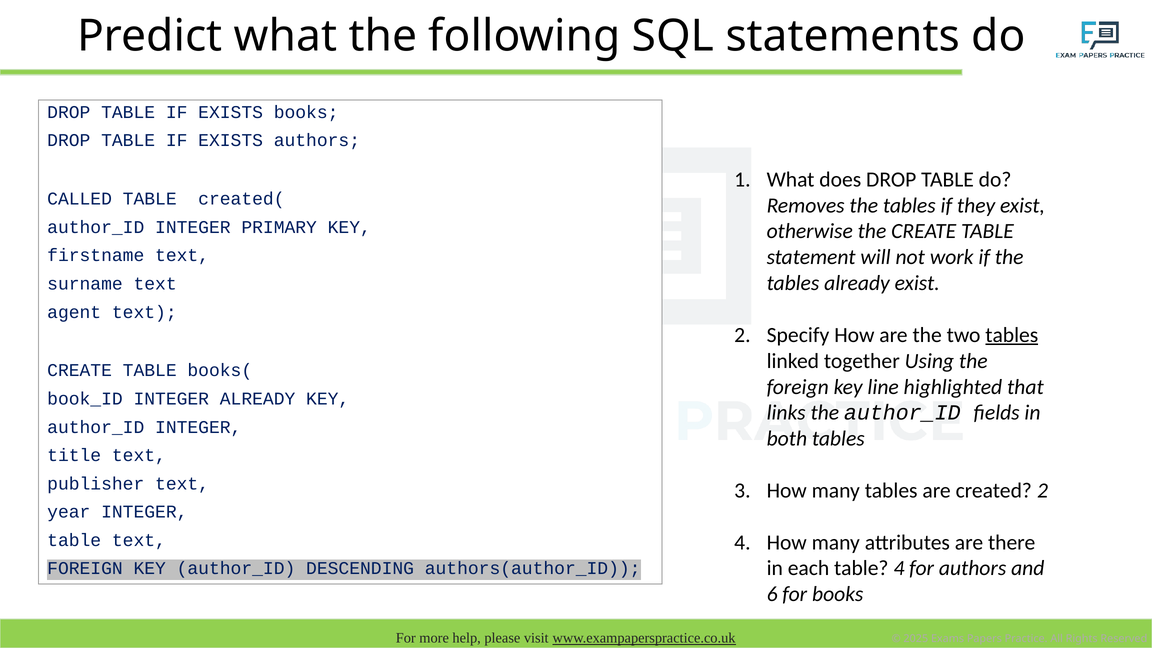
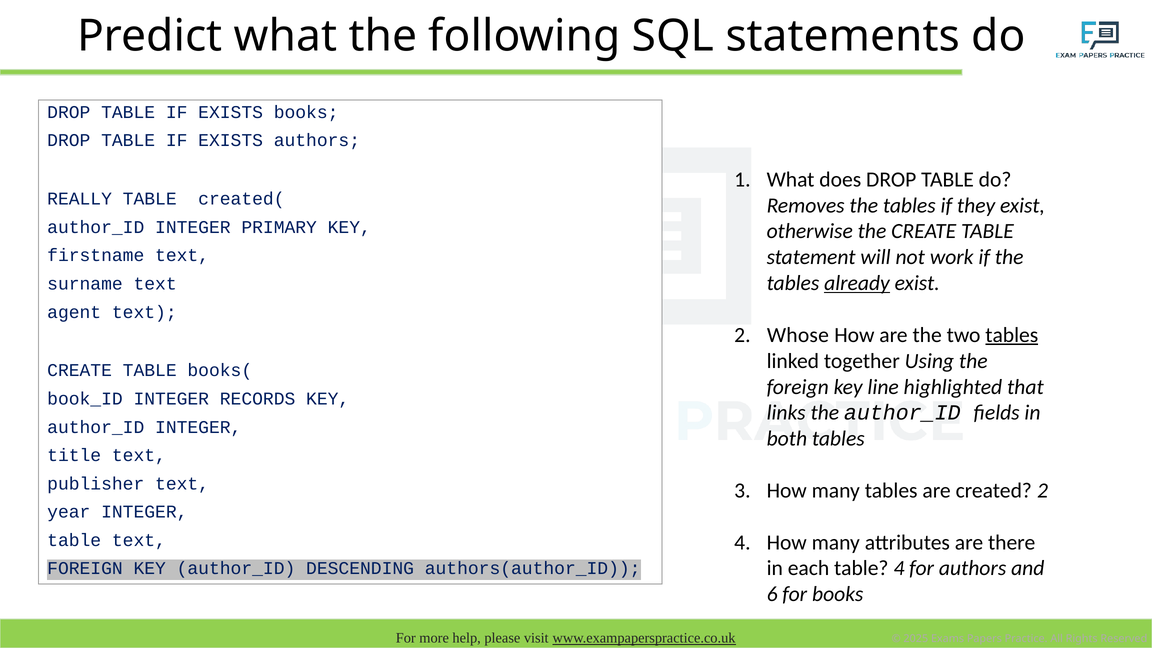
CALLED: CALLED -> REALLY (80, 199)
already underline: none -> present (857, 283)
Specify: Specify -> Whose (798, 335)
INTEGER ALREADY: ALREADY -> RECORDS (258, 399)
